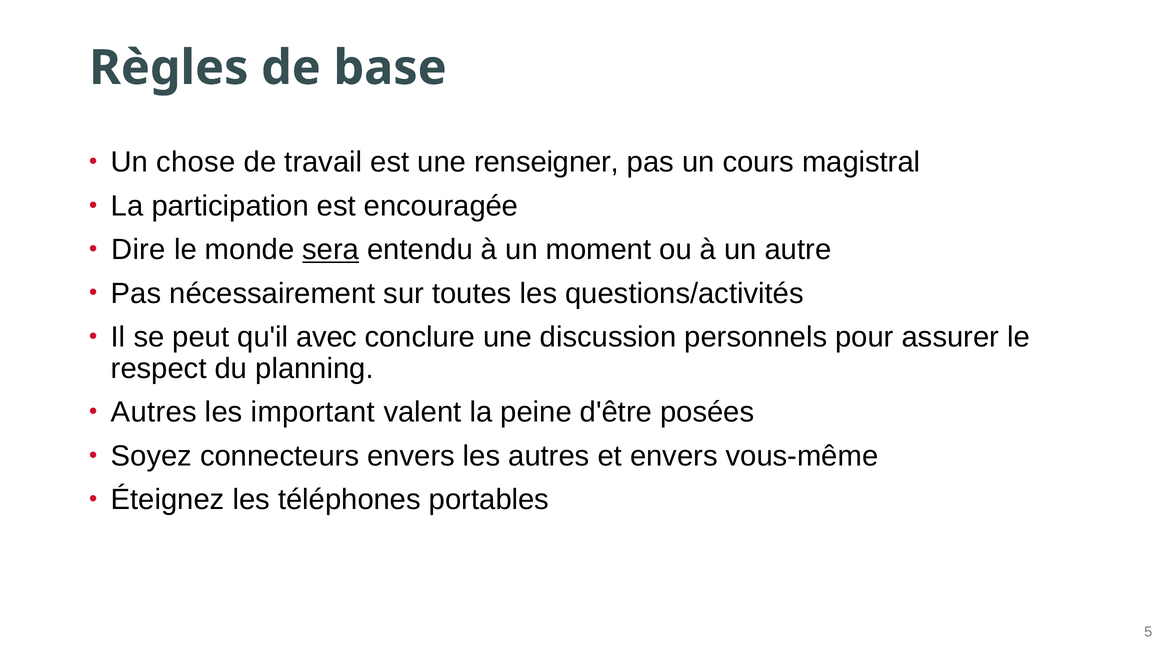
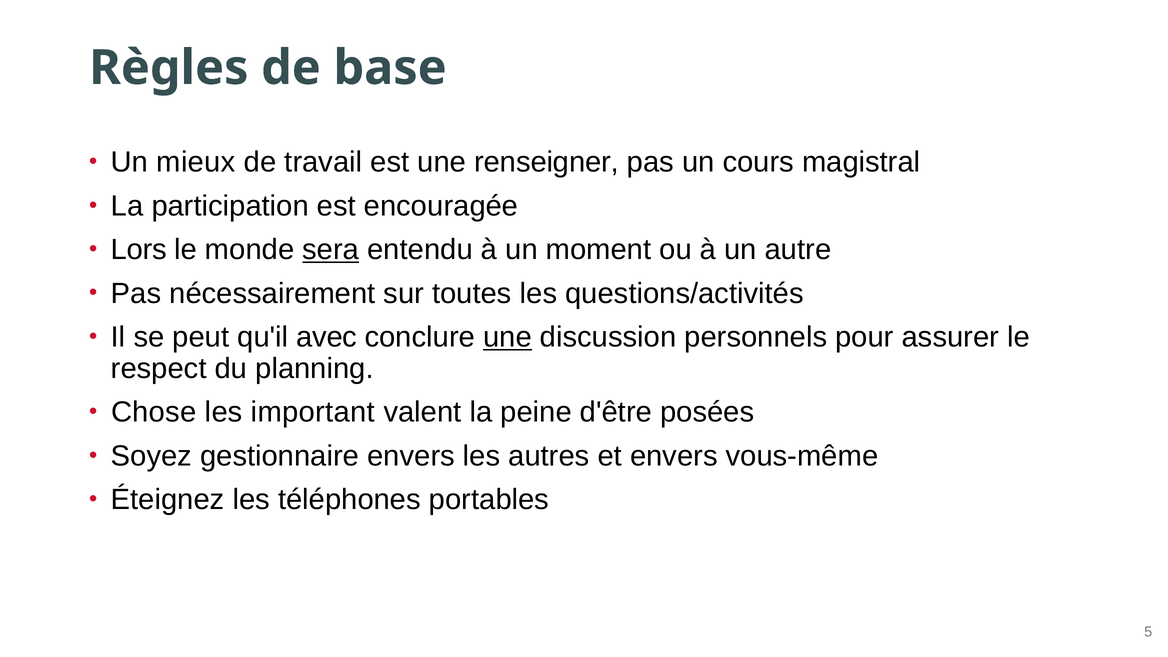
chose: chose -> mieux (196, 162)
Dire: Dire -> Lors (139, 250)
une underline: none -> present (507, 337)
Autres: Autres -> Chose (154, 412)
connecteurs: connecteurs -> gestionnaire (280, 456)
